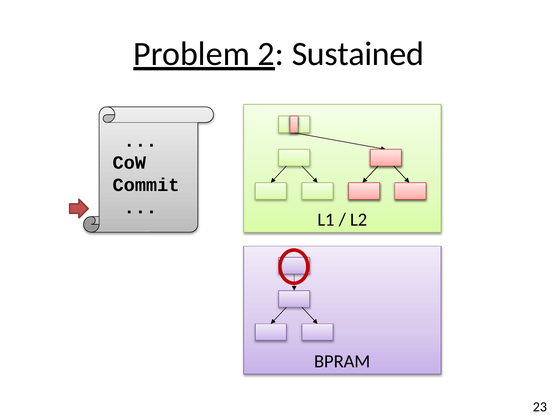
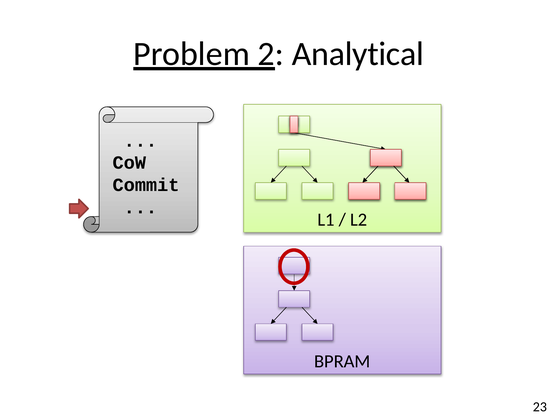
Sustained: Sustained -> Analytical (358, 54)
